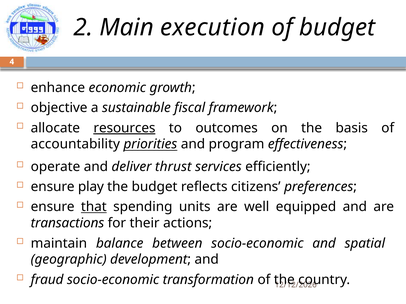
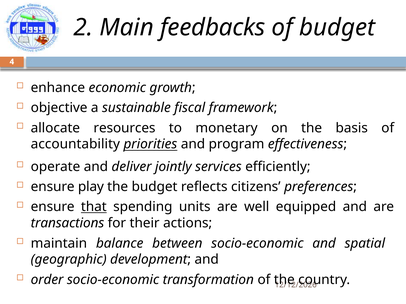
execution: execution -> feedbacks (213, 28)
resources underline: present -> none (124, 128)
outcomes: outcomes -> monetary (227, 128)
thrust: thrust -> jointly (173, 167)
fraud: fraud -> order (47, 280)
